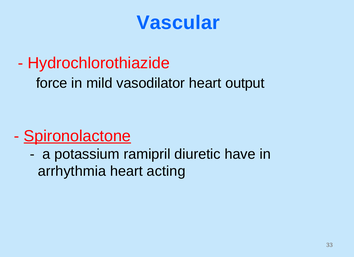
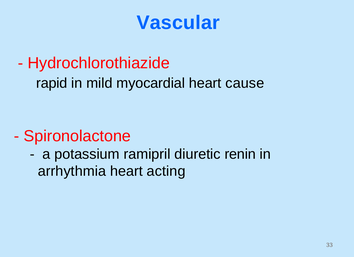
force: force -> rapid (52, 83)
vasodilator: vasodilator -> myocardial (151, 83)
output: output -> cause (245, 83)
Spironolactone underline: present -> none (77, 136)
have: have -> renin (240, 154)
